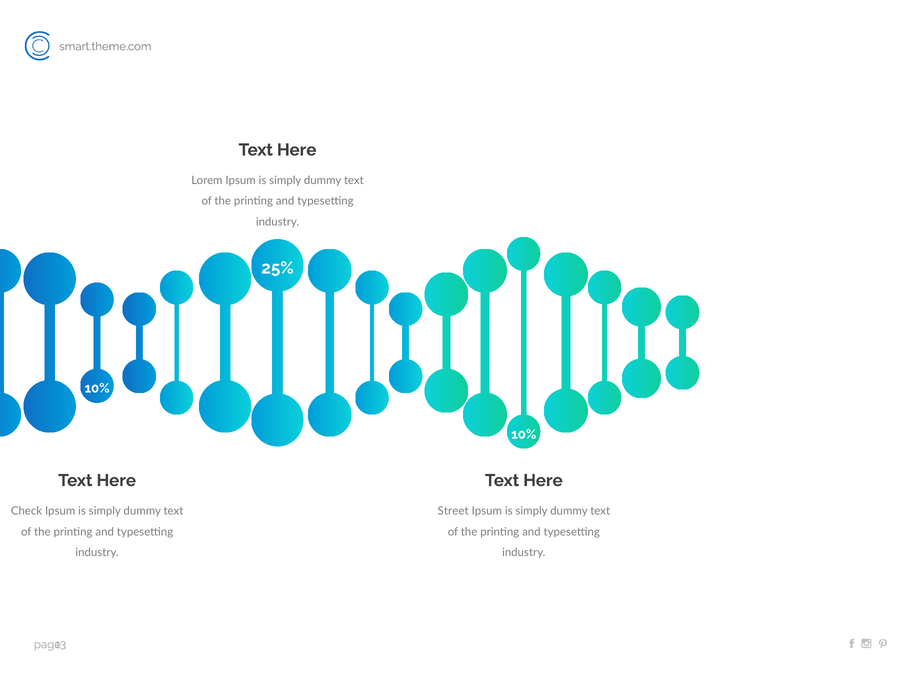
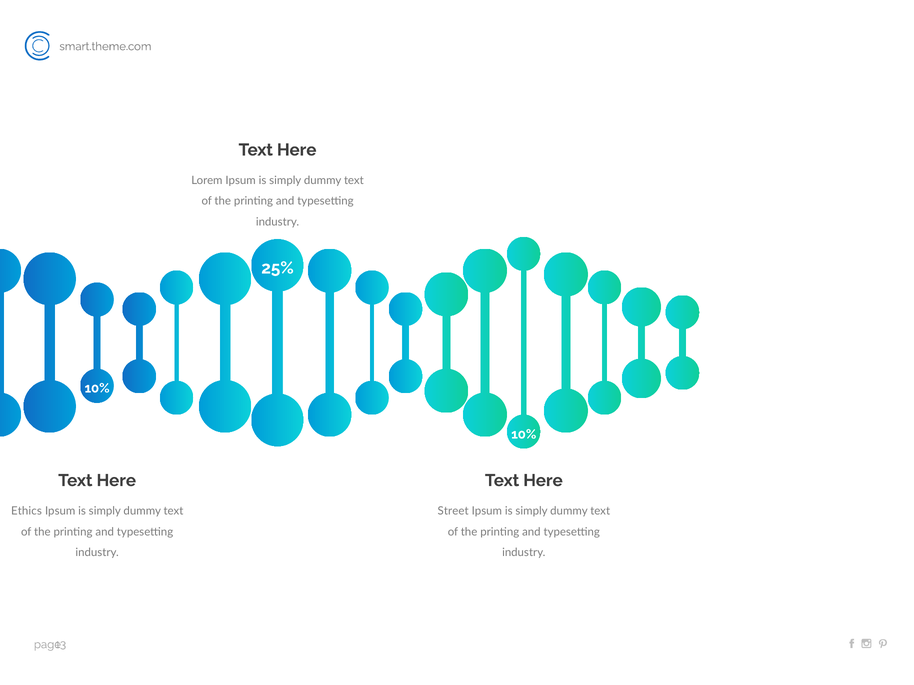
Check: Check -> Ethics (26, 512)
